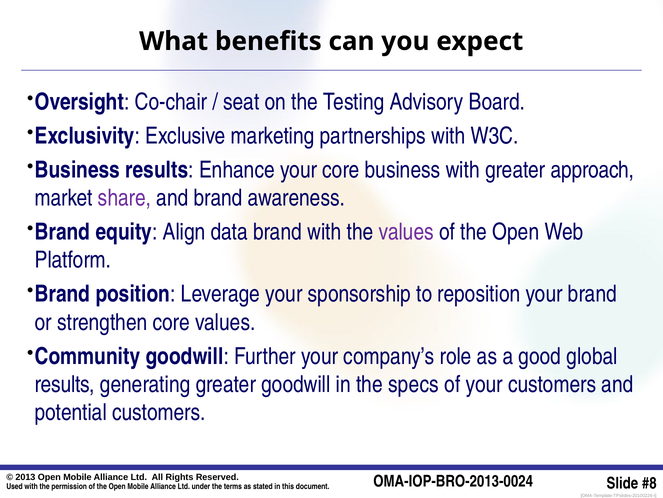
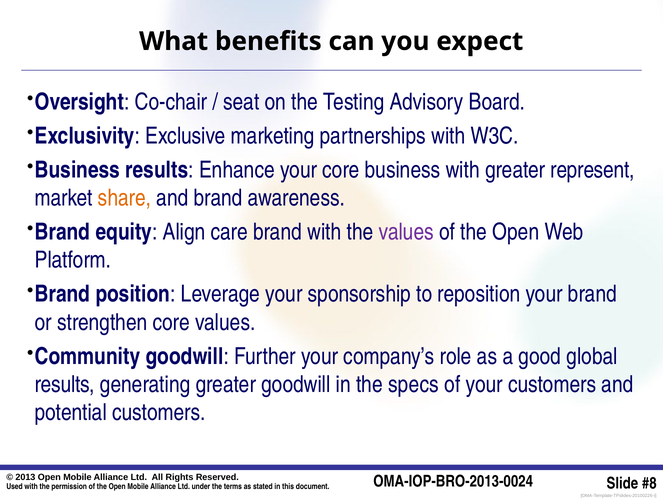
approach: approach -> represent (592, 170)
share colour: purple -> orange (125, 198)
data: data -> care (229, 232)
